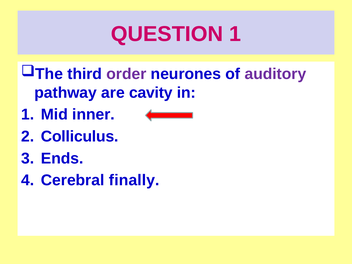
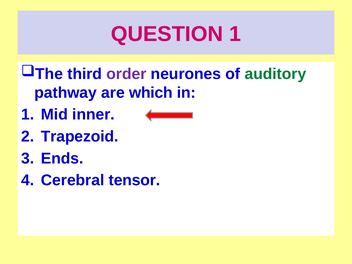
auditory colour: purple -> green (275, 74)
cavity: cavity -> which (151, 93)
Colliculus: Colliculus -> Trapezoid (80, 136)
finally: finally -> tensor (134, 180)
